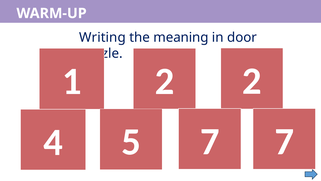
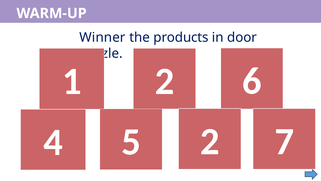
Writing: Writing -> Winner (102, 37)
meaning: meaning -> products (181, 37)
2 2: 2 -> 6 (252, 81)
5 7: 7 -> 2 (210, 141)
